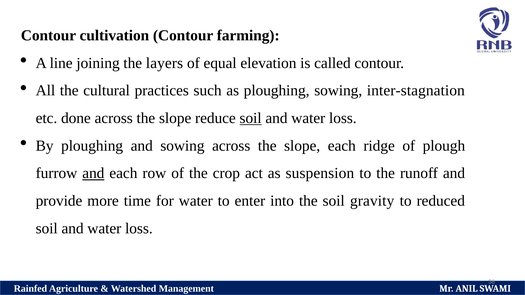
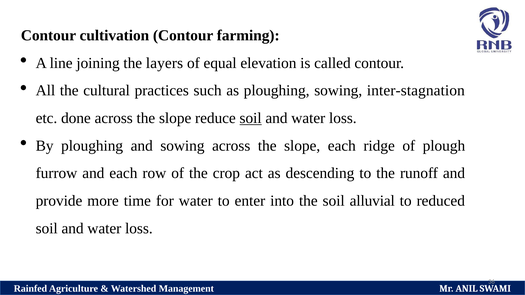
and underline: present -> none (93, 173)
suspension: suspension -> descending (320, 173)
gravity: gravity -> alluvial (372, 201)
